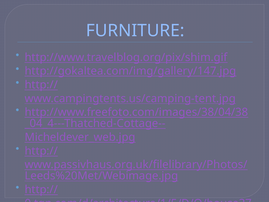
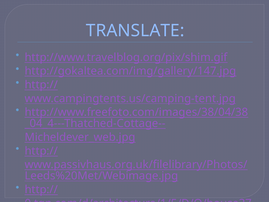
FURNITURE: FURNITURE -> TRANSLATE (135, 31)
